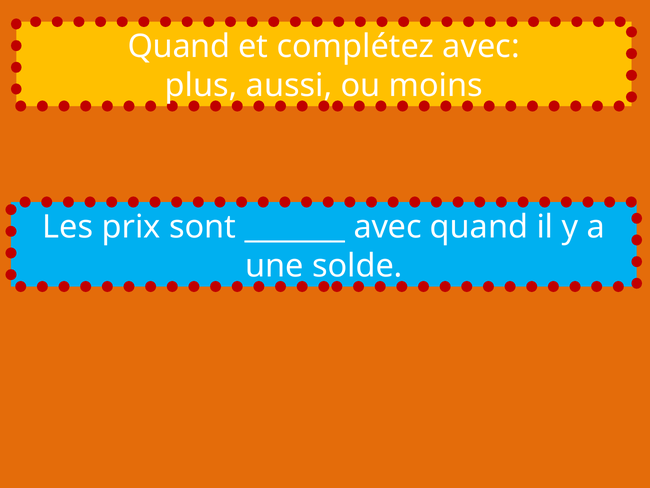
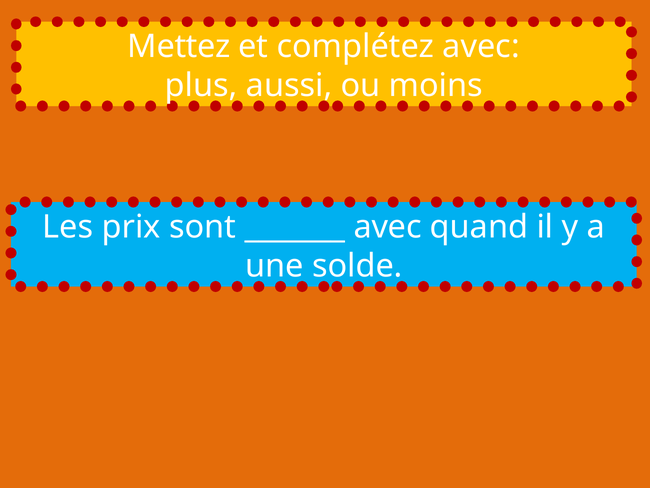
Quand: Quand -> Mettez (179, 47)
